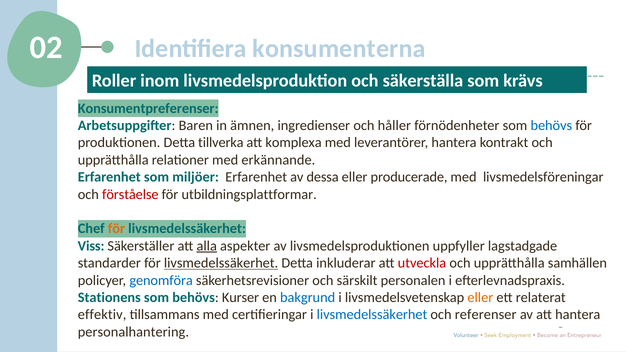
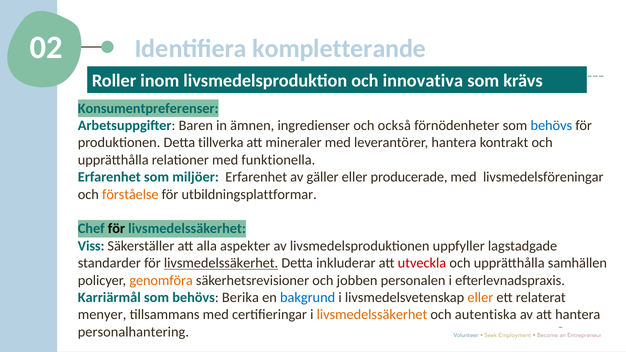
konsumenterna: konsumenterna -> kompletterande (339, 49)
säkerställa: säkerställa -> innovativa (423, 81)
håller: håller -> också (394, 126)
komplexa: komplexa -> mineraler (294, 143)
erkännande: erkännande -> funktionella (278, 160)
dessa: dessa -> gäller (323, 177)
förståelse colour: red -> orange (130, 194)
för colour: orange -> black (116, 229)
alla underline: present -> none (207, 246)
genomföra colour: blue -> orange (161, 280)
särskilt: särskilt -> jobben (357, 280)
Stationens: Stationens -> Karriärmål (109, 298)
Kurser: Kurser -> Berika (240, 298)
effektiv: effektiv -> menyer (102, 315)
livsmedelssäkerhet colour: blue -> orange (372, 315)
referenser: referenser -> autentiska (486, 315)
